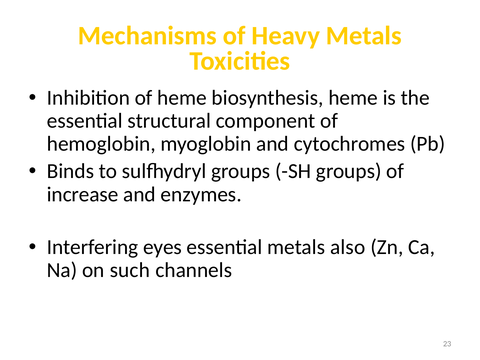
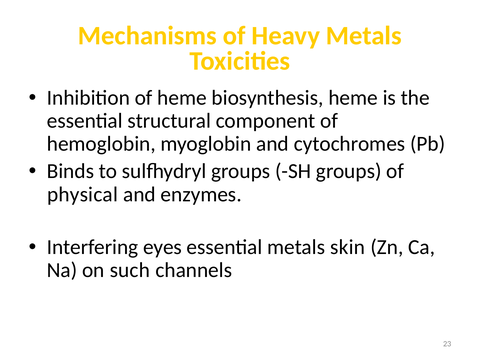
increase: increase -> physical (82, 194)
also: also -> skin (348, 247)
